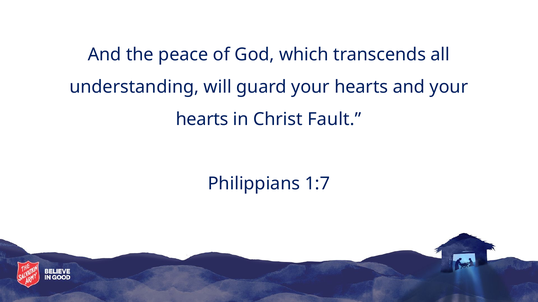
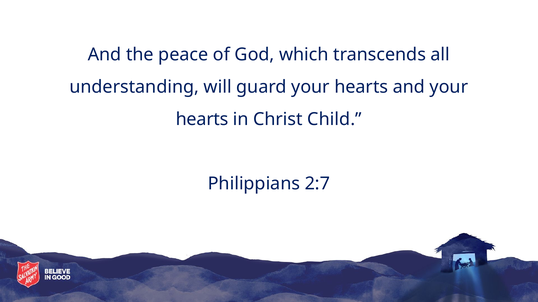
Fault: Fault -> Child (334, 119)
1:7: 1:7 -> 2:7 (317, 184)
